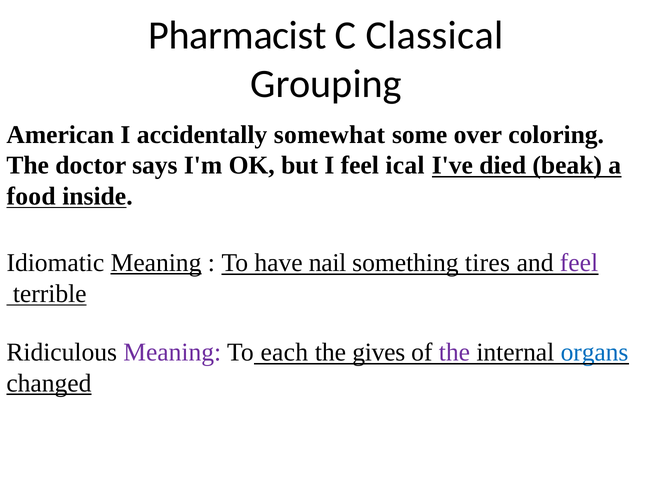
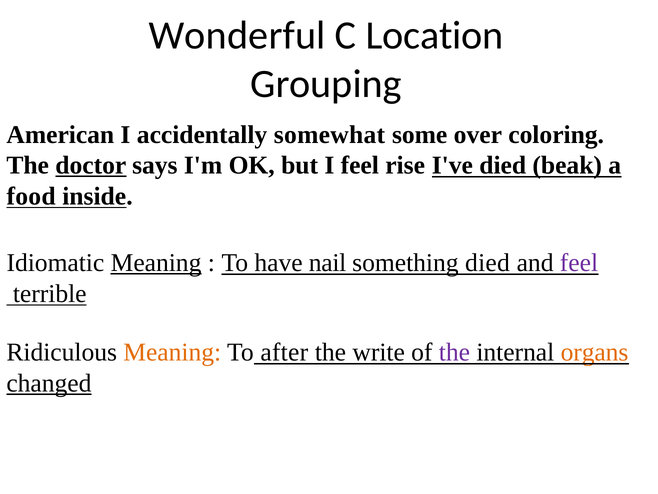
Pharmacist: Pharmacist -> Wonderful (237, 36)
Classical: Classical -> Location (435, 36)
doctor underline: none -> present (91, 165)
ical: ical -> rise (405, 165)
something tires: tires -> died (487, 263)
Meaning colour: purple -> orange (172, 352)
each: each -> after (284, 352)
gives: gives -> write (379, 352)
organs colour: blue -> orange (595, 352)
